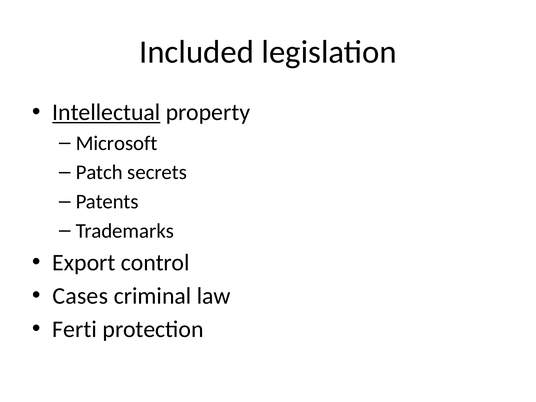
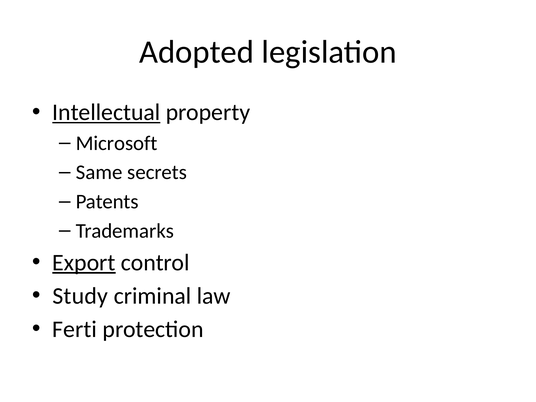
Included: Included -> Adopted (197, 52)
Patch: Patch -> Same (99, 172)
Export underline: none -> present (84, 263)
Cases: Cases -> Study (80, 296)
